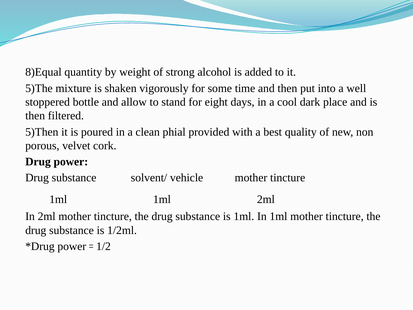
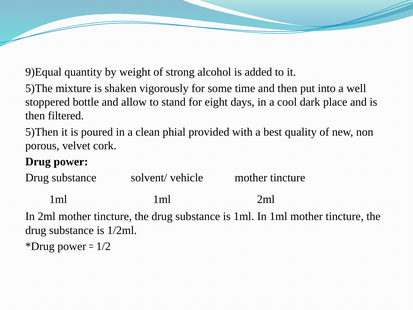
8)Equal: 8)Equal -> 9)Equal (43, 72)
